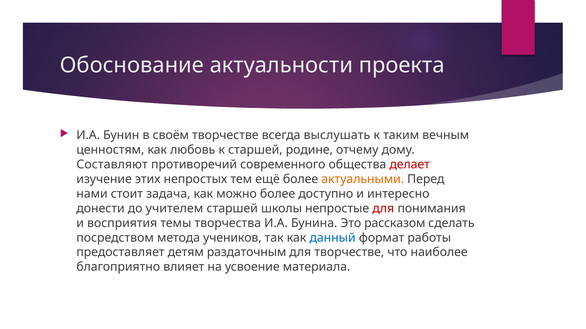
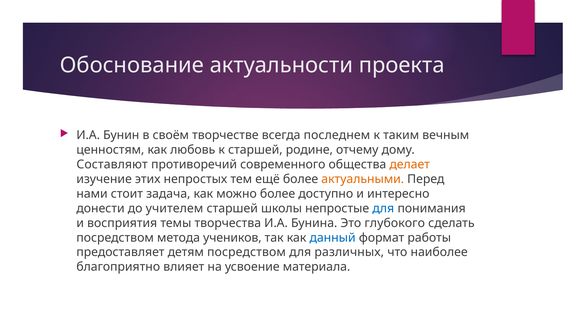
выслушать: выслушать -> последнем (337, 136)
делает colour: red -> orange (410, 165)
для colour: red -> blue (383, 209)
рассказом: рассказом -> глубокого (395, 223)
детям раздаточным: раздаточным -> посредством (246, 253)
для творчестве: творчестве -> различных (349, 253)
